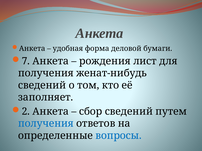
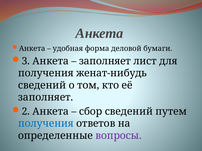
7: 7 -> 3 (26, 61)
рождения: рождения -> заполняет (105, 61)
вопросы colour: blue -> purple (119, 136)
